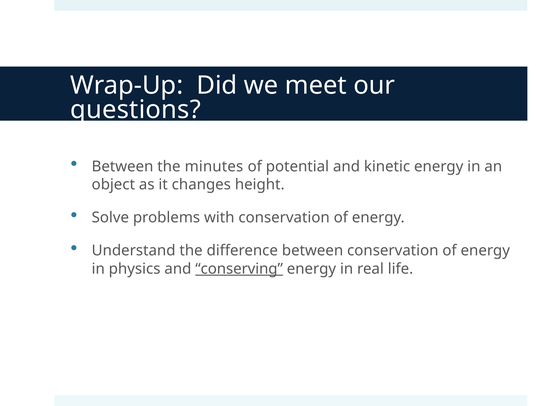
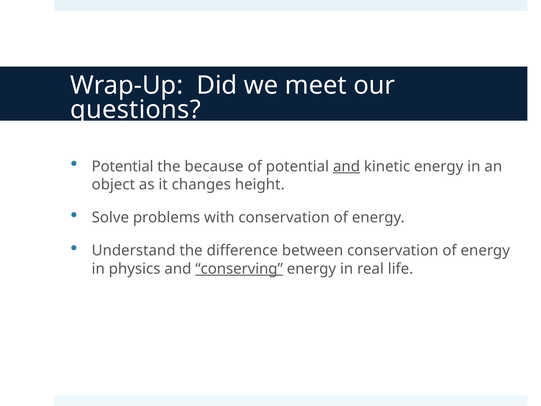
Between: Between -> Potential (123, 166)
minutes: minutes -> because (214, 166)
and underline: none -> present (347, 166)
